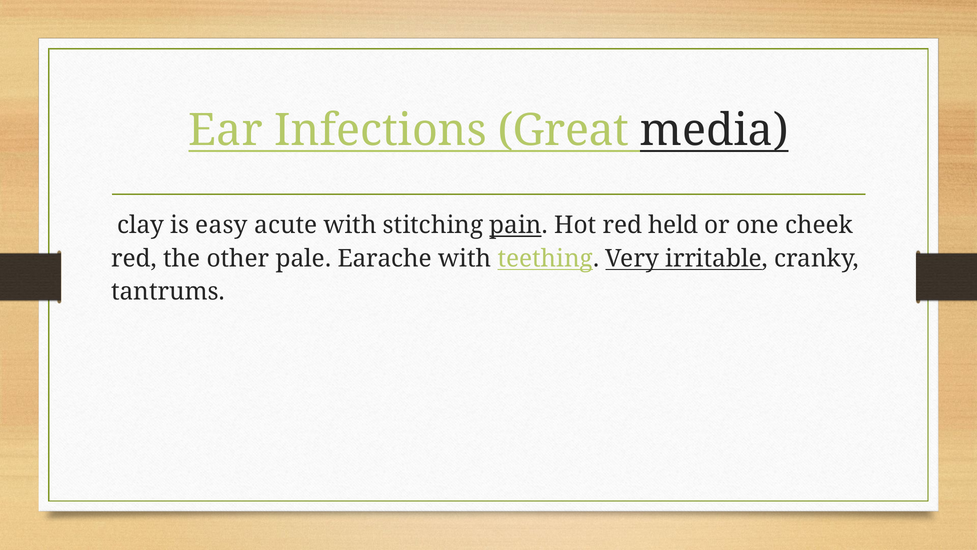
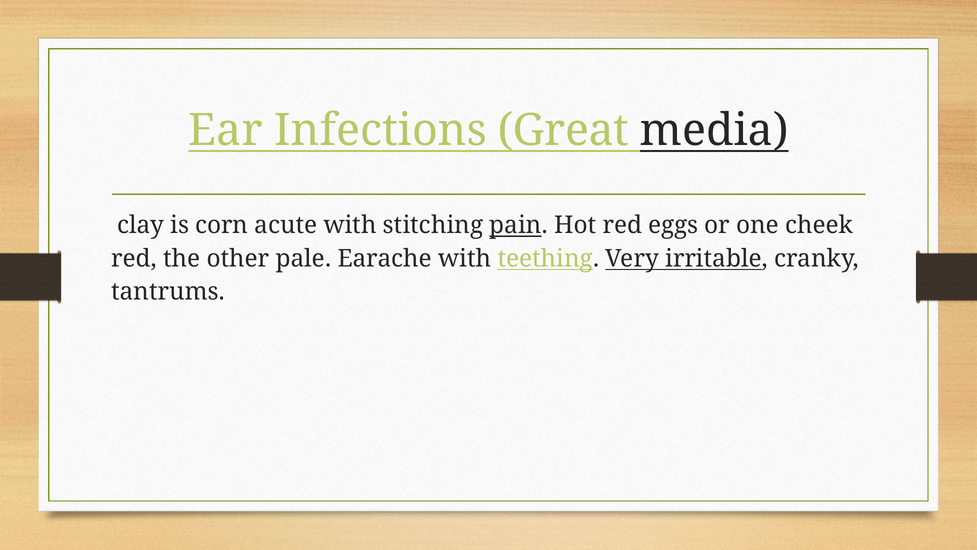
easy: easy -> corn (222, 225)
held: held -> eggs (673, 225)
